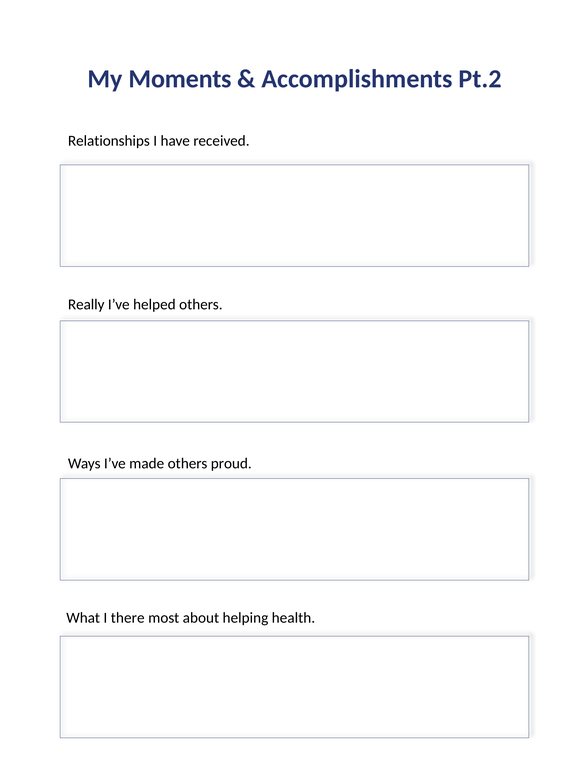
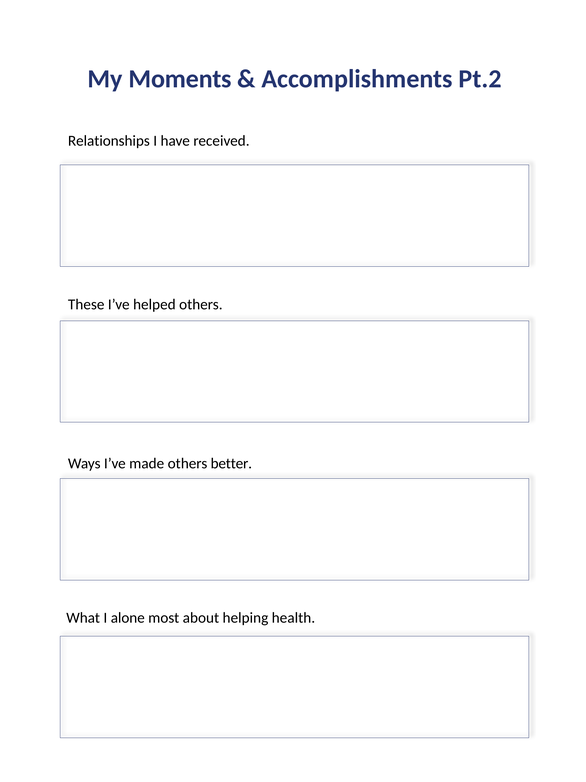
Really: Really -> These (86, 304)
proud: proud -> better (231, 463)
there: there -> alone (128, 617)
